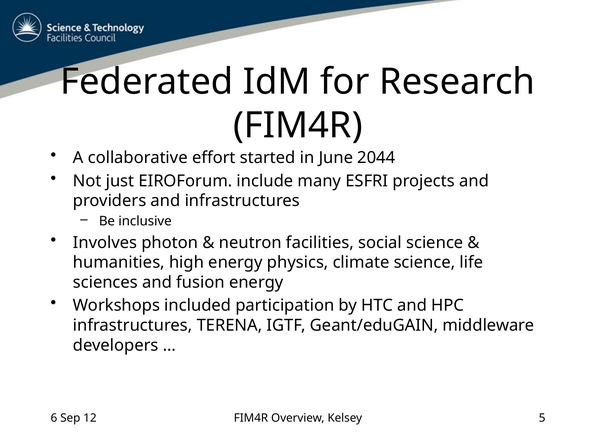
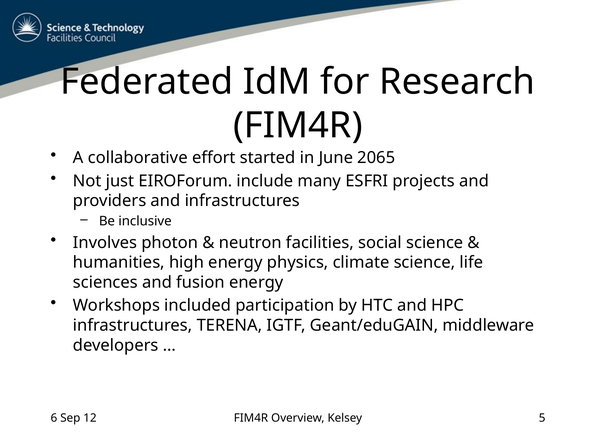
2044: 2044 -> 2065 (376, 158)
